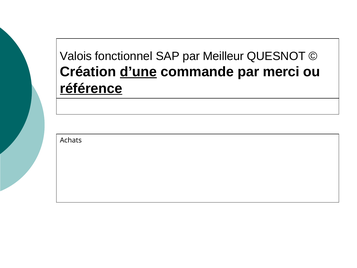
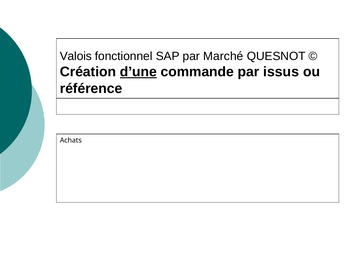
Meilleur: Meilleur -> Marché (223, 56)
merci: merci -> issus (281, 72)
référence underline: present -> none (91, 88)
